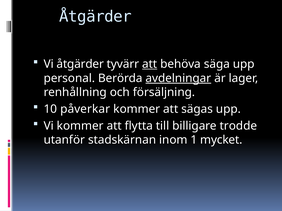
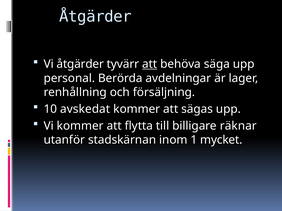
avdelningar underline: present -> none (178, 78)
påverkar: påverkar -> avskedat (85, 109)
trodde: trodde -> räknar (238, 126)
